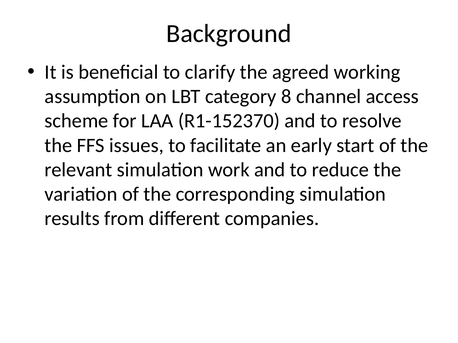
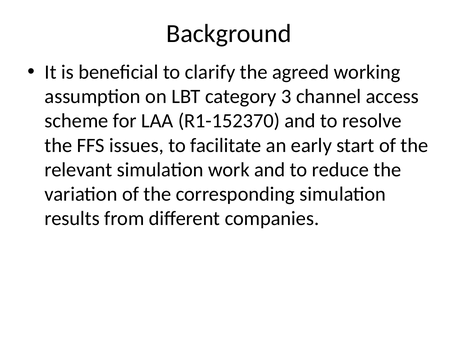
8: 8 -> 3 (286, 97)
